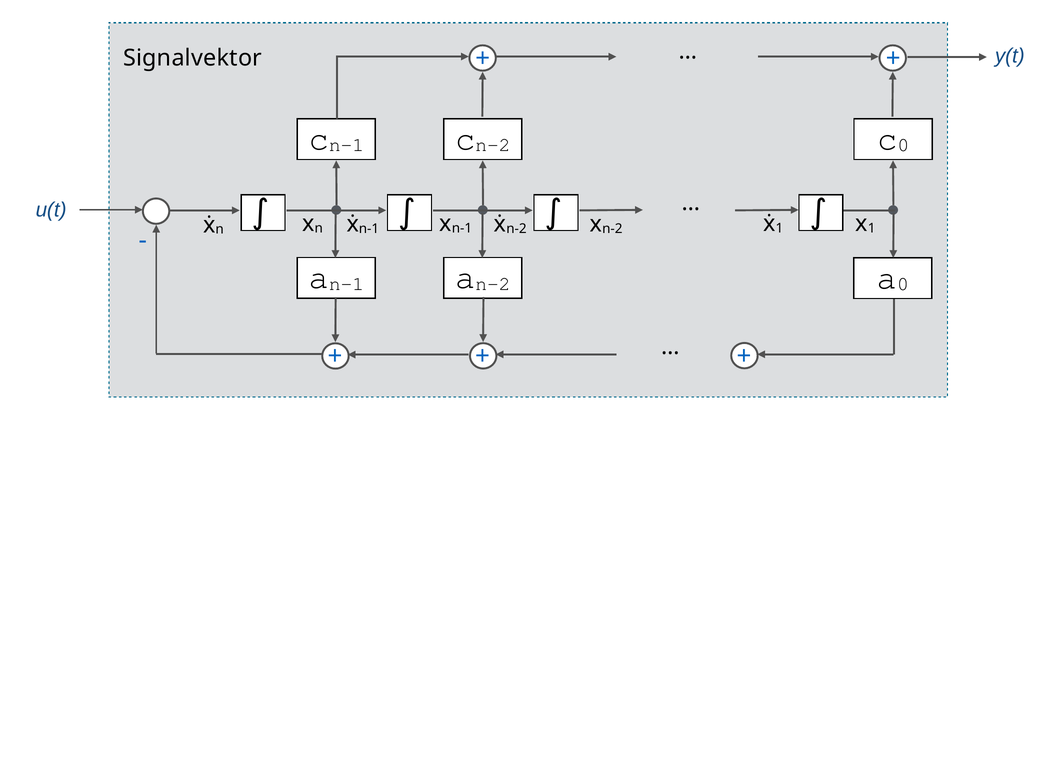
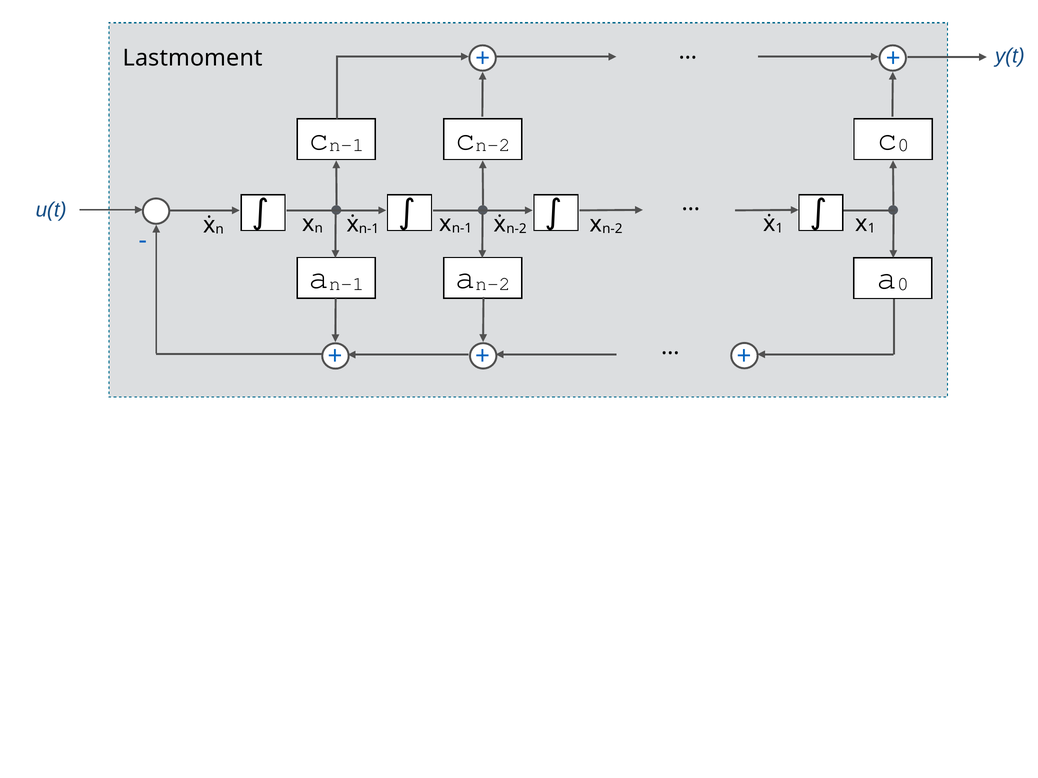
Signalvektor: Signalvektor -> Lastmoment (193, 58)
